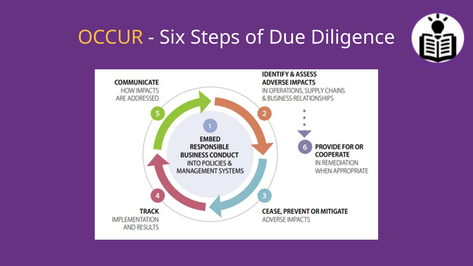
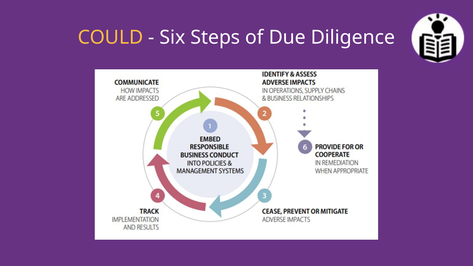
OCCUR: OCCUR -> COULD (111, 38)
